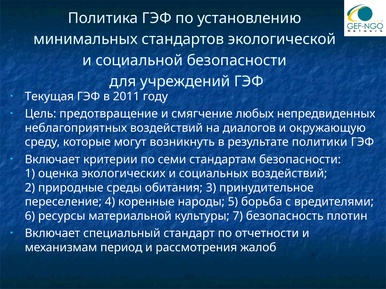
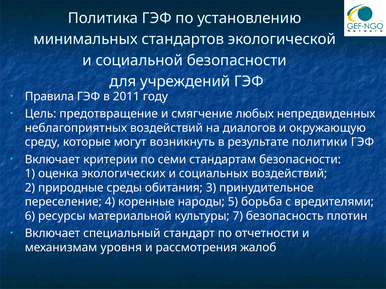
Текущая: Текущая -> Правила (49, 97)
период: период -> уровня (121, 248)
